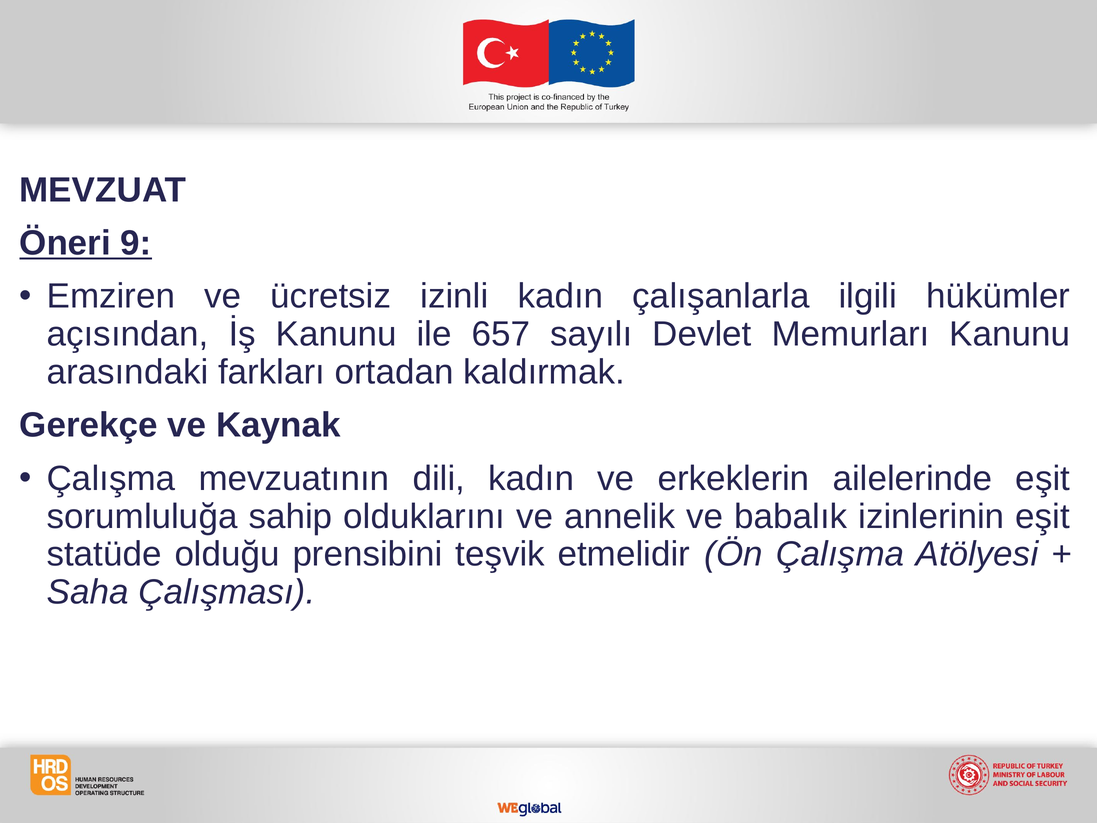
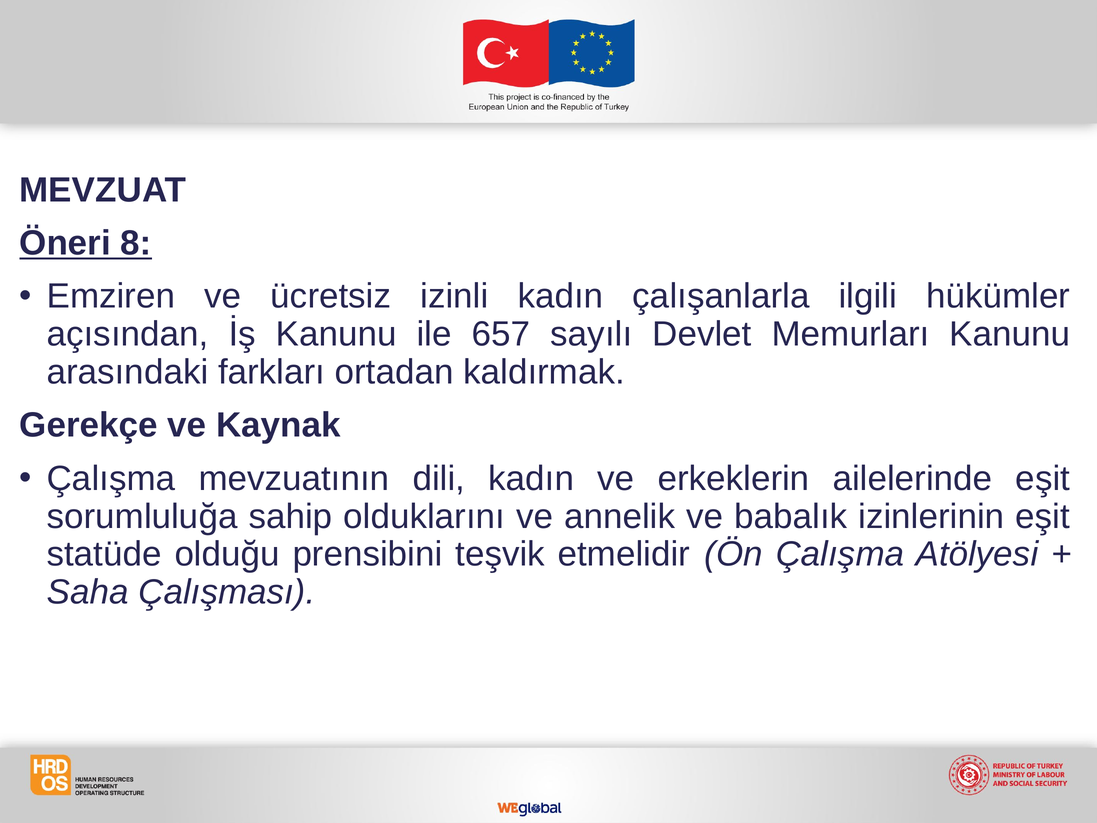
9: 9 -> 8 (136, 243)
